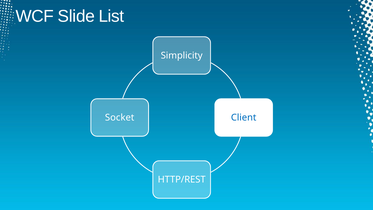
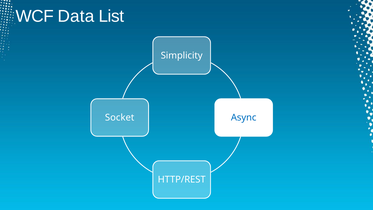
Slide: Slide -> Data (76, 16)
Client: Client -> Async (244, 117)
